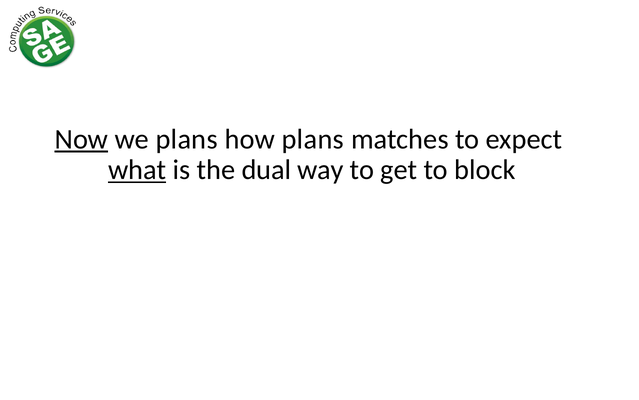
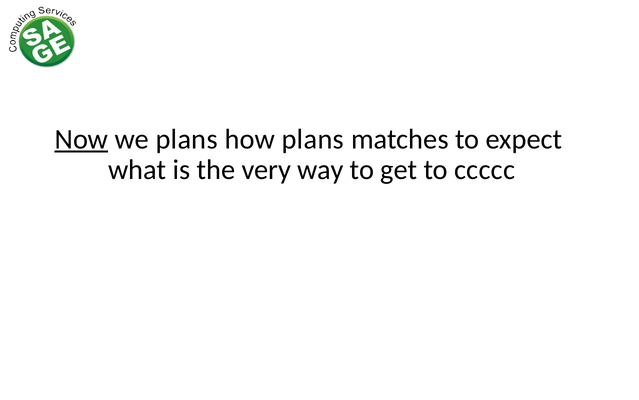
what underline: present -> none (137, 170)
dual: dual -> very (266, 170)
block: block -> ccccc (485, 170)
